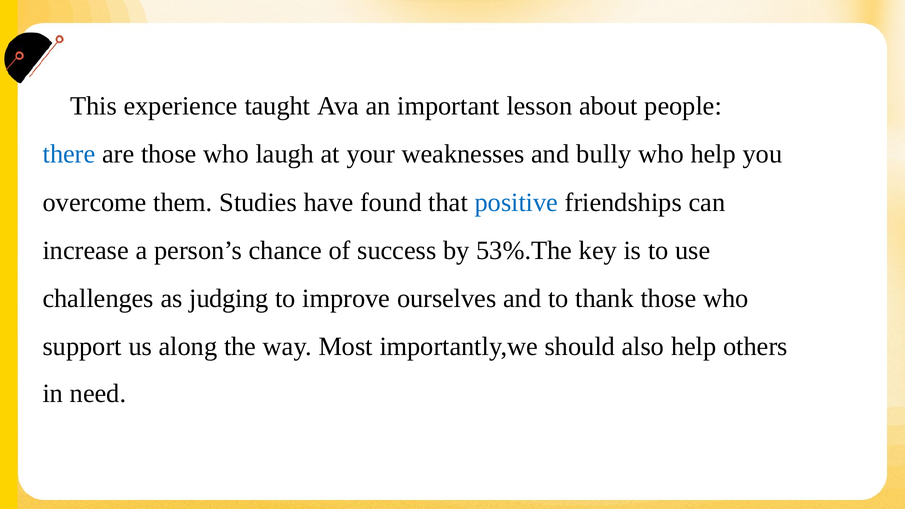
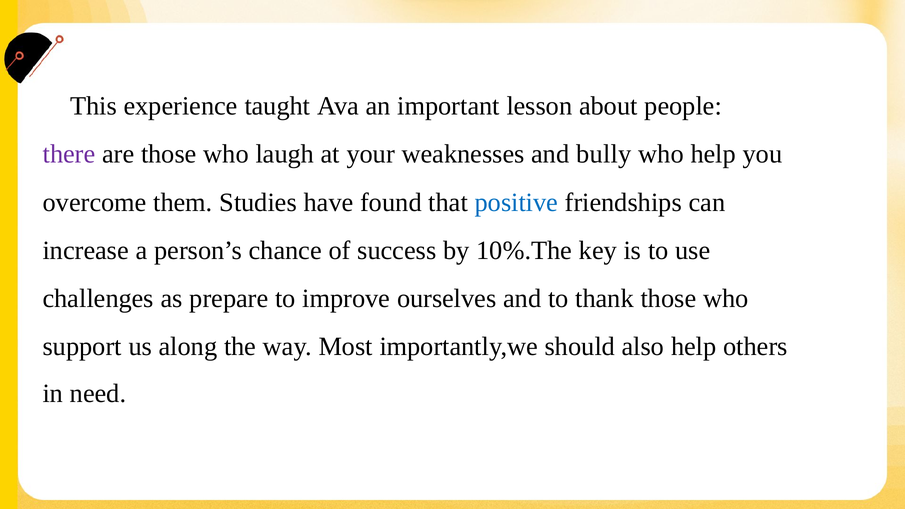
there colour: blue -> purple (69, 154)
53%.The: 53%.The -> 10%.The (524, 250)
judging: judging -> prepare (229, 299)
